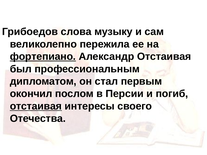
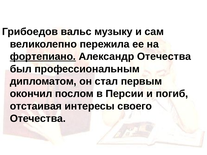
слова: слова -> вальс (76, 32)
Александр Отстаивая: Отстаивая -> Отечества (164, 57)
отстаивая underline: present -> none (36, 106)
